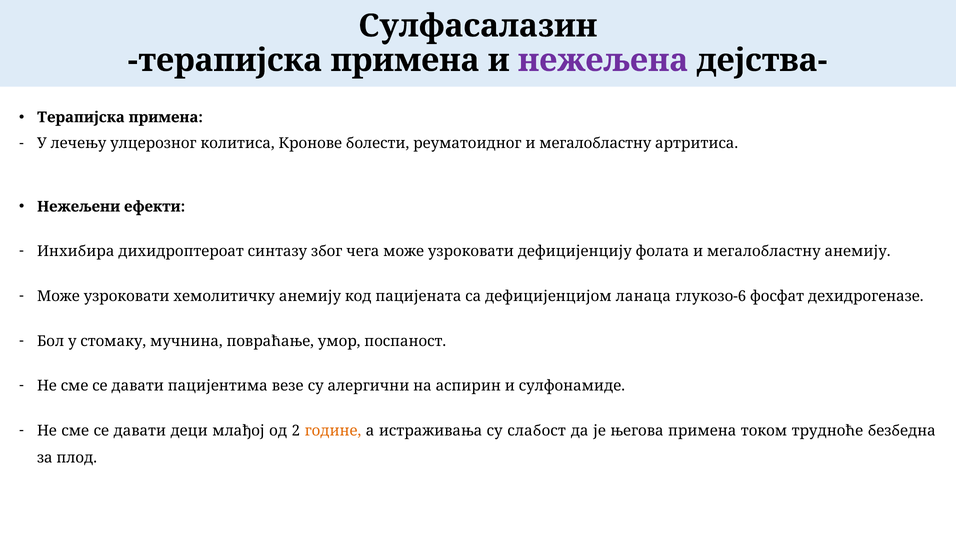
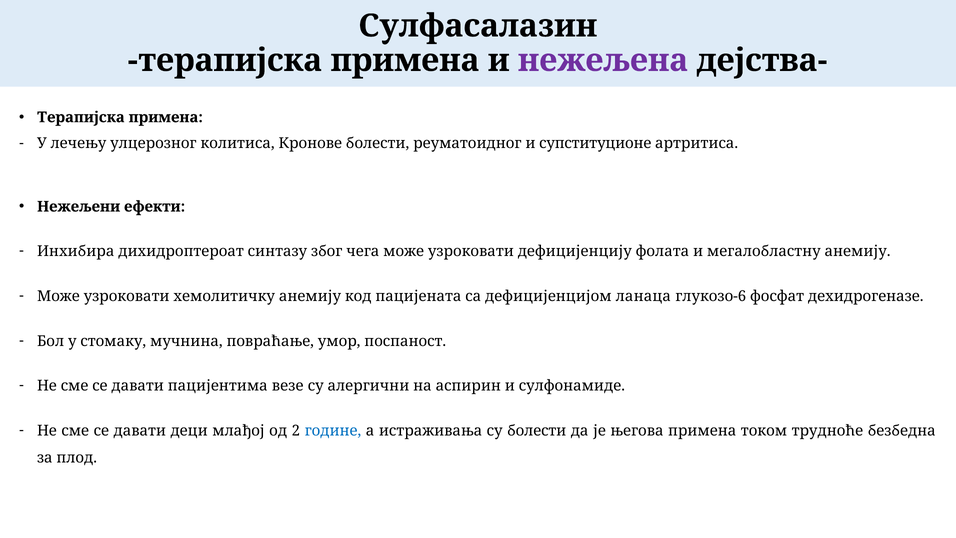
реуматоидног и мегалобластну: мегалобластну -> супституционе (595, 143)
године colour: orange -> blue (333, 431)
су слабост: слабост -> болести (537, 431)
